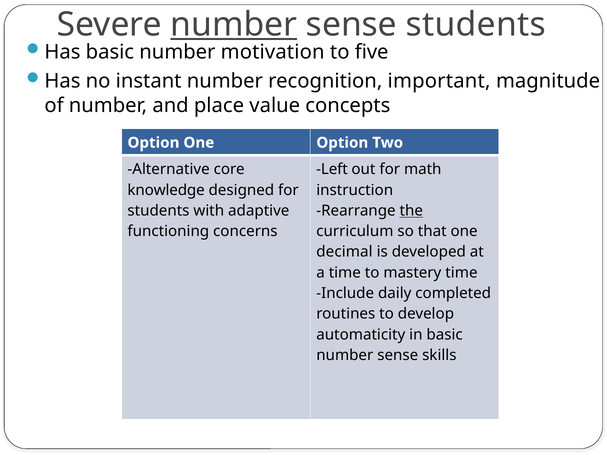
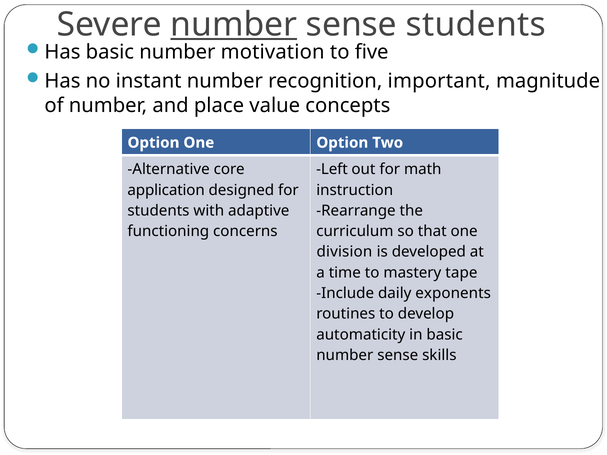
knowledge: knowledge -> application (166, 190)
the underline: present -> none (411, 211)
decimal: decimal -> division (344, 252)
mastery time: time -> tape (461, 273)
completed: completed -> exponents (453, 293)
